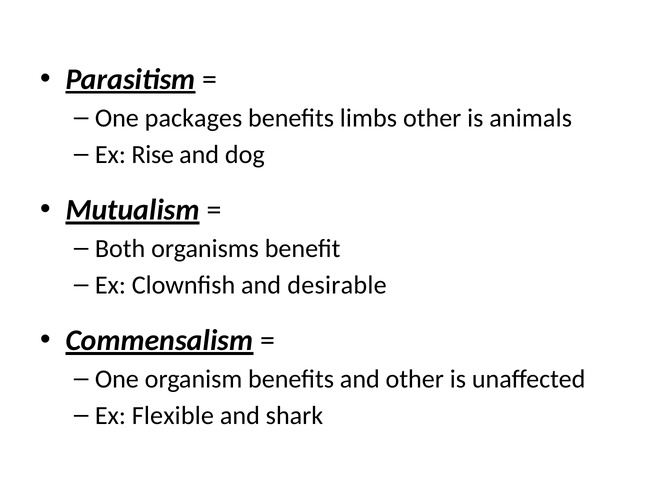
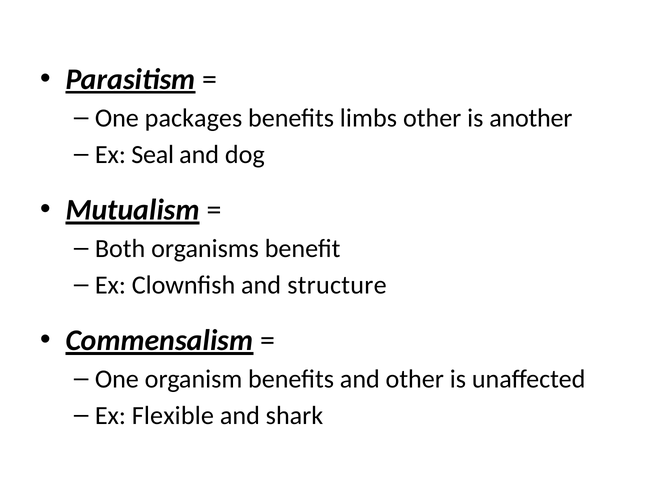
animals: animals -> another (531, 118)
Rise: Rise -> Seal (153, 154)
desirable: desirable -> structure (337, 285)
